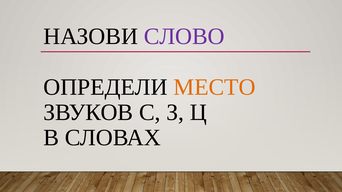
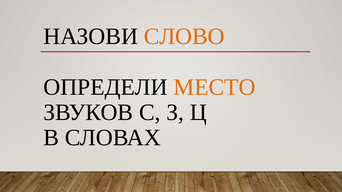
СЛОВО colour: purple -> orange (184, 36)
